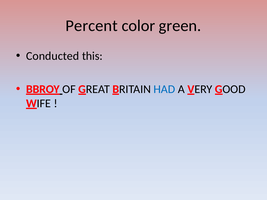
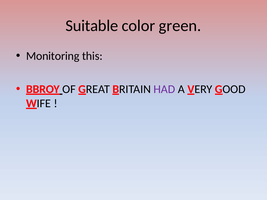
Percent: Percent -> Suitable (92, 26)
Conducted: Conducted -> Monitoring (53, 56)
HAD colour: blue -> purple (164, 89)
